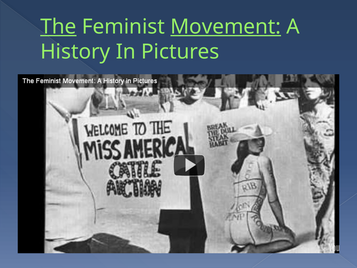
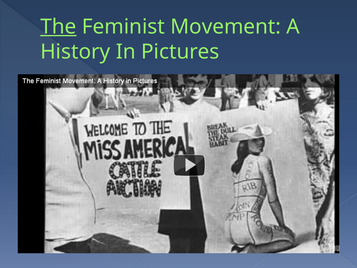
Movement underline: present -> none (226, 27)
